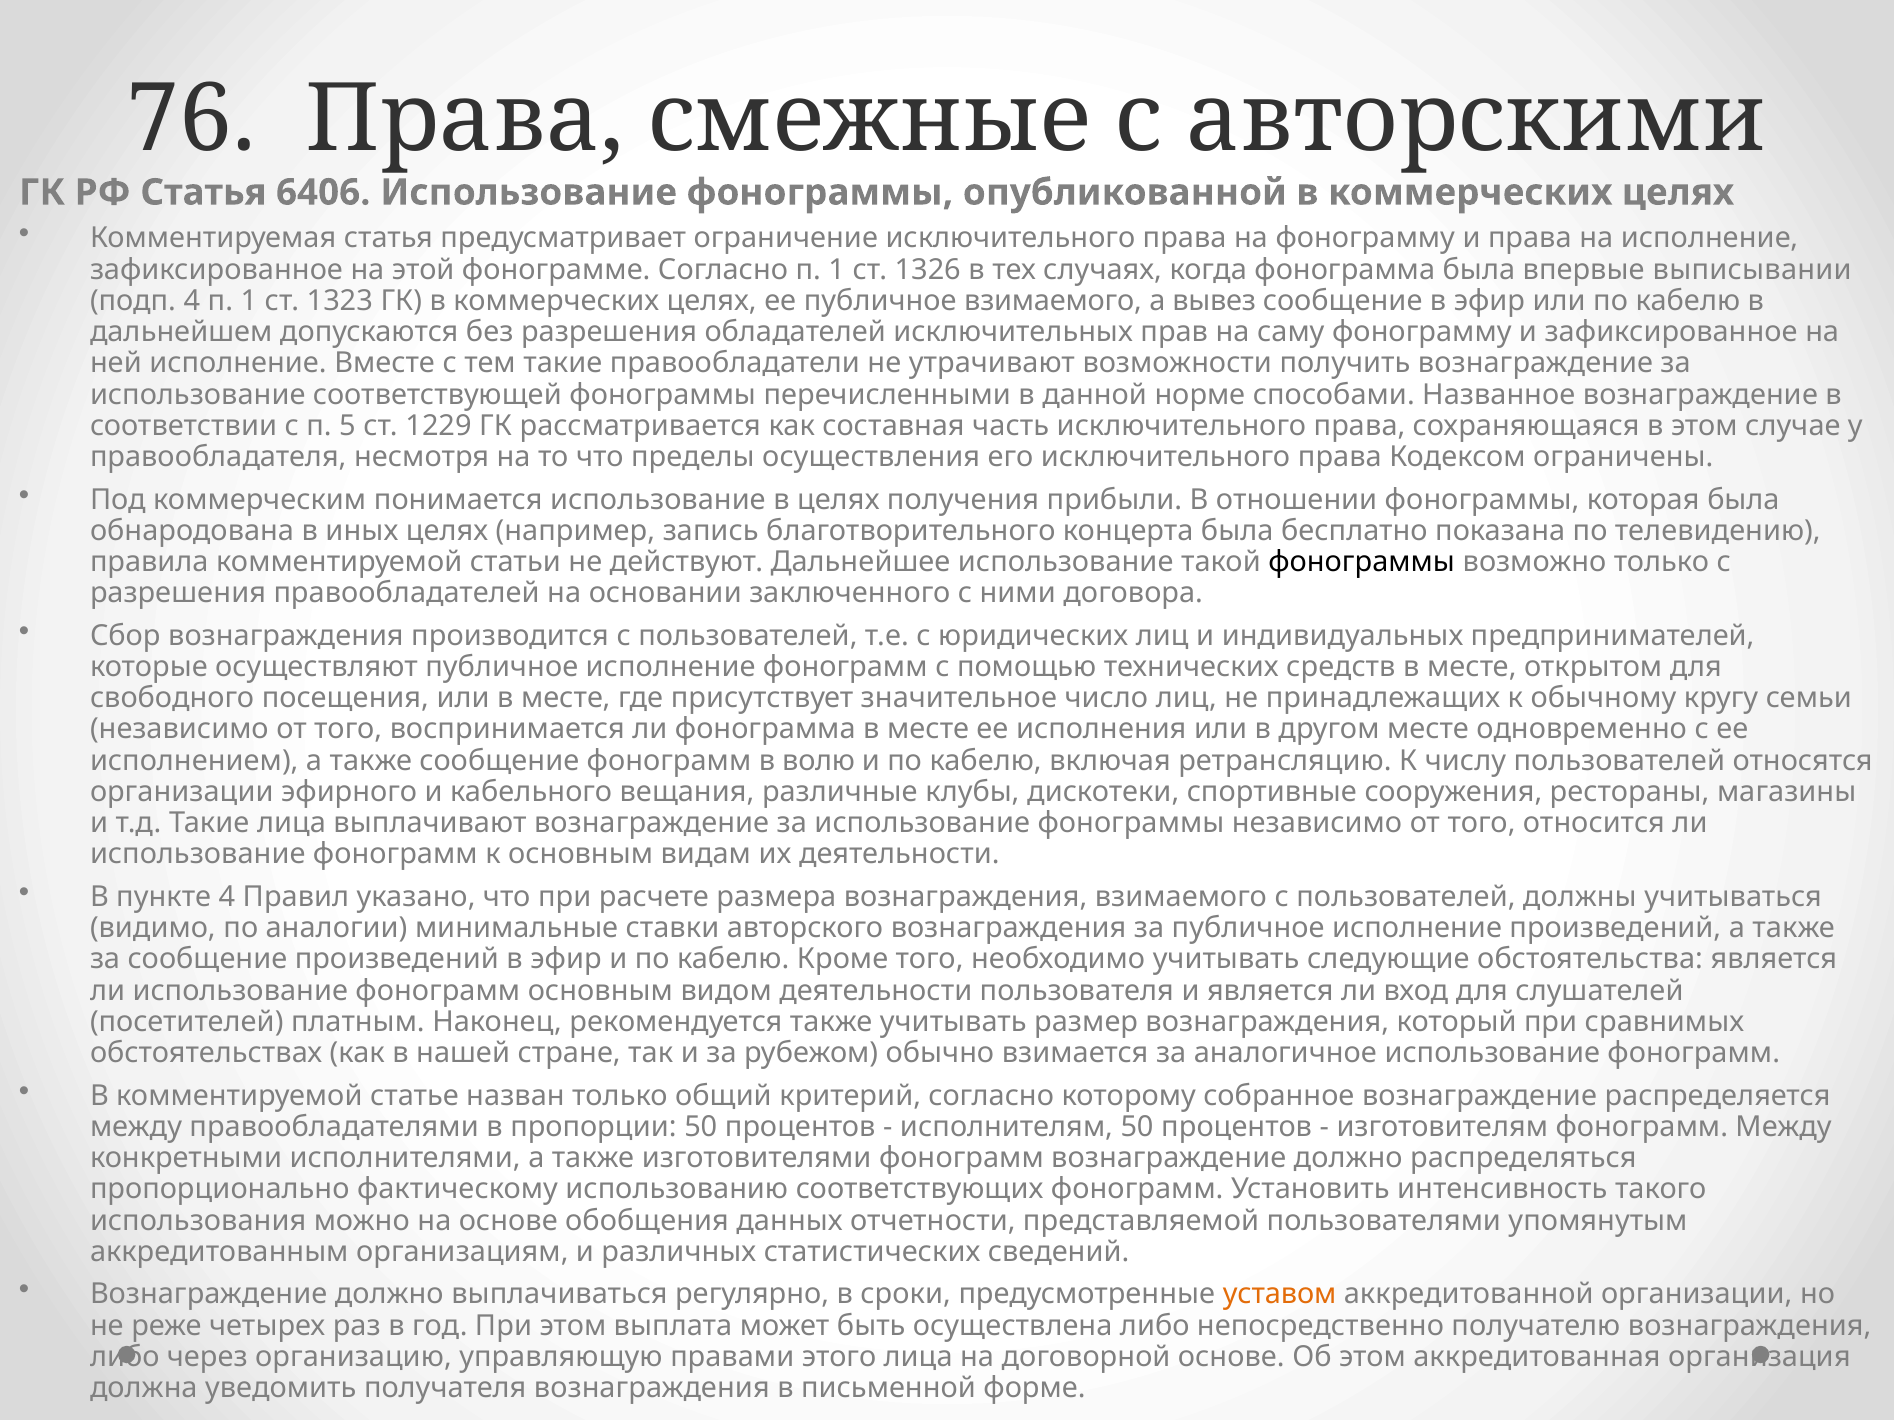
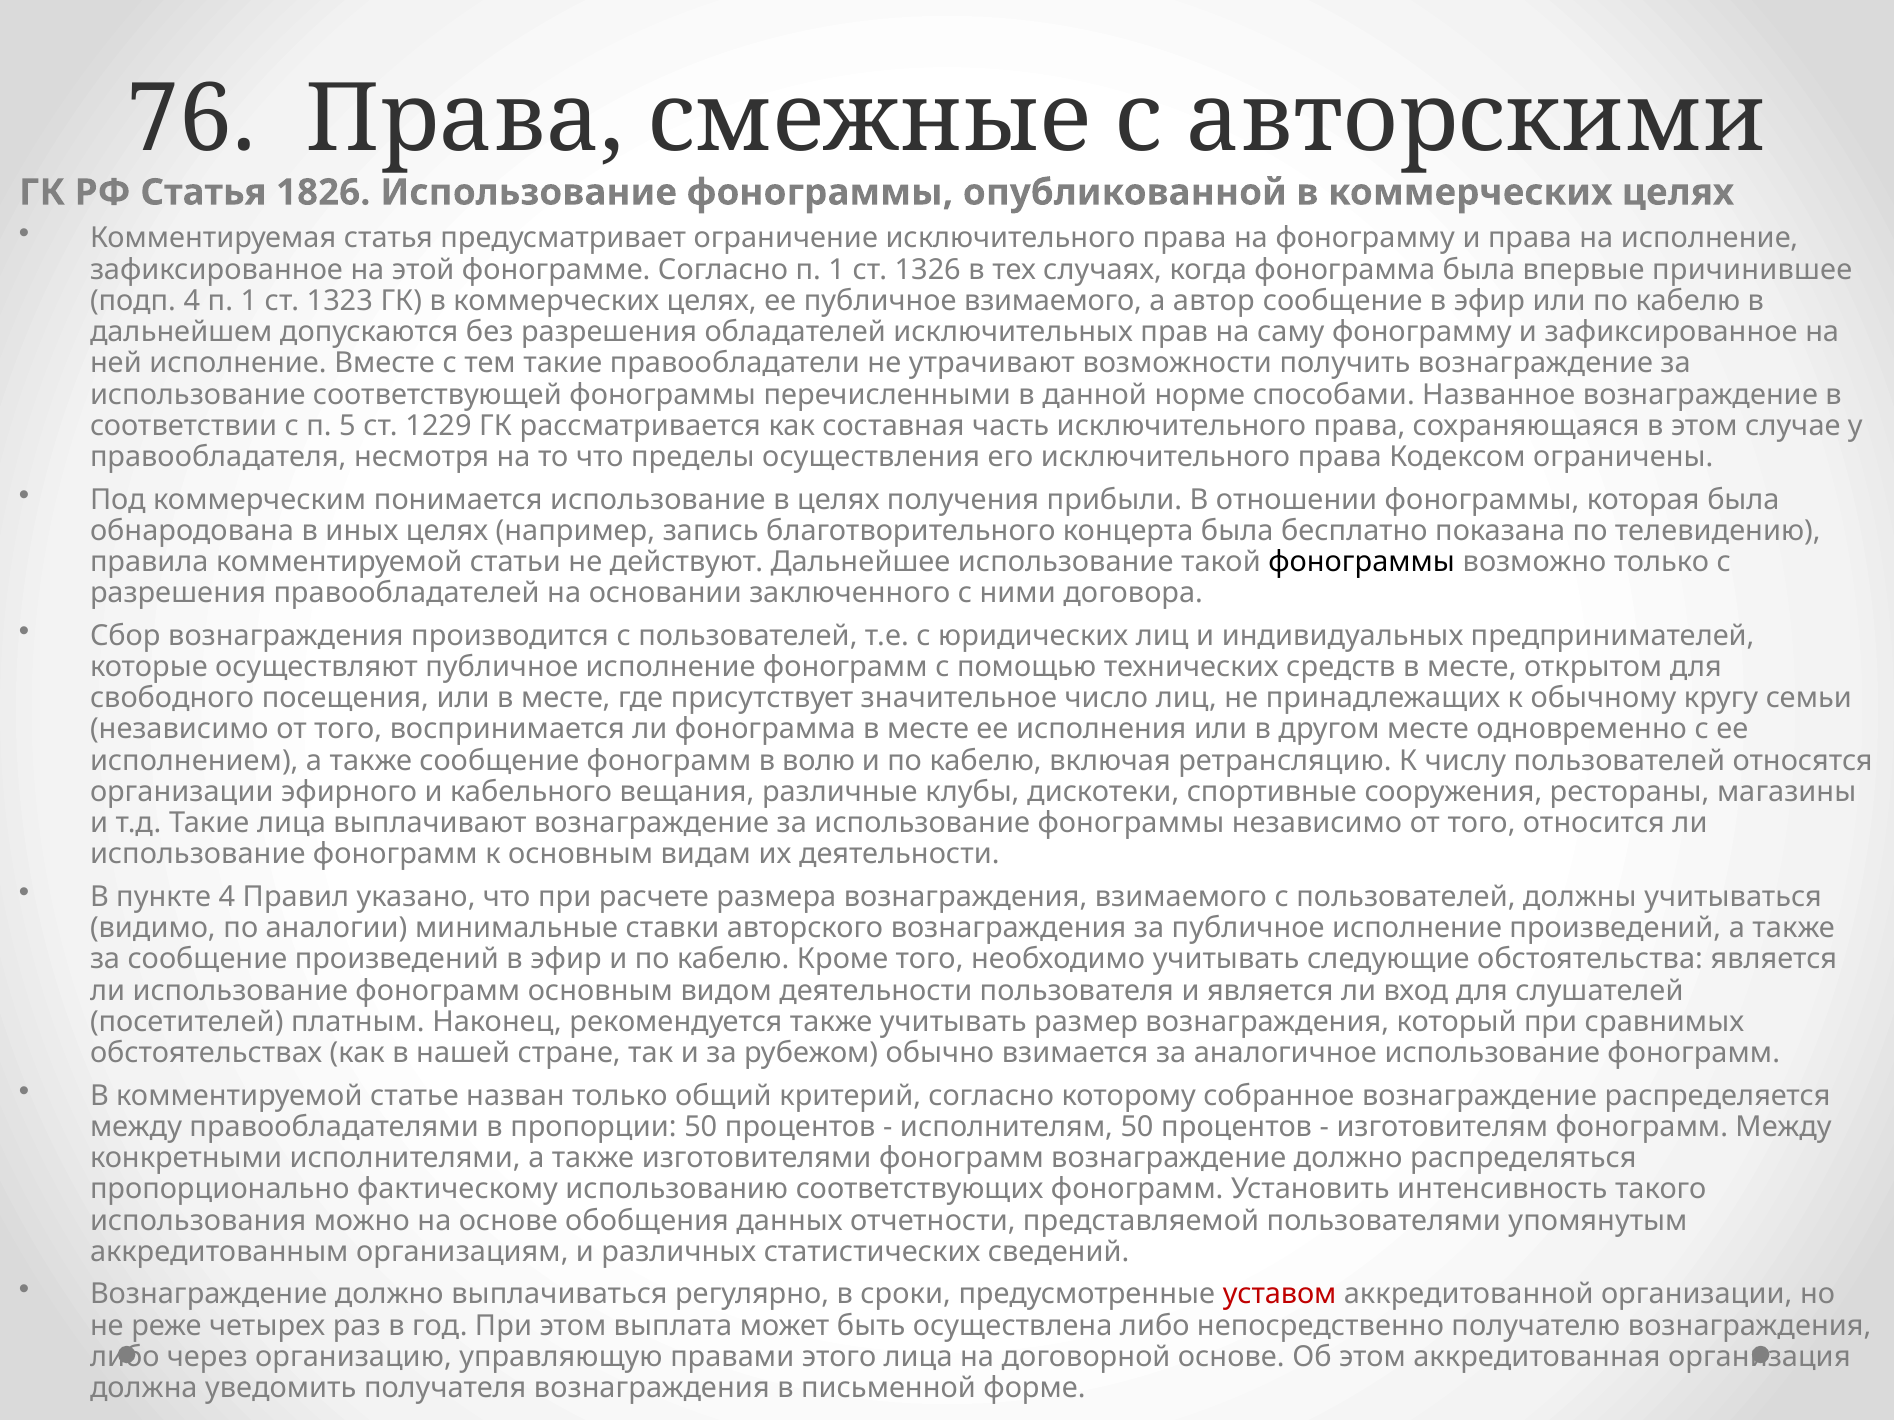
6406: 6406 -> 1826 (323, 193)
выписывании: выписывании -> причинившее (1752, 270)
вывез: вывез -> автор (1214, 301)
уставом colour: orange -> red (1280, 1295)
